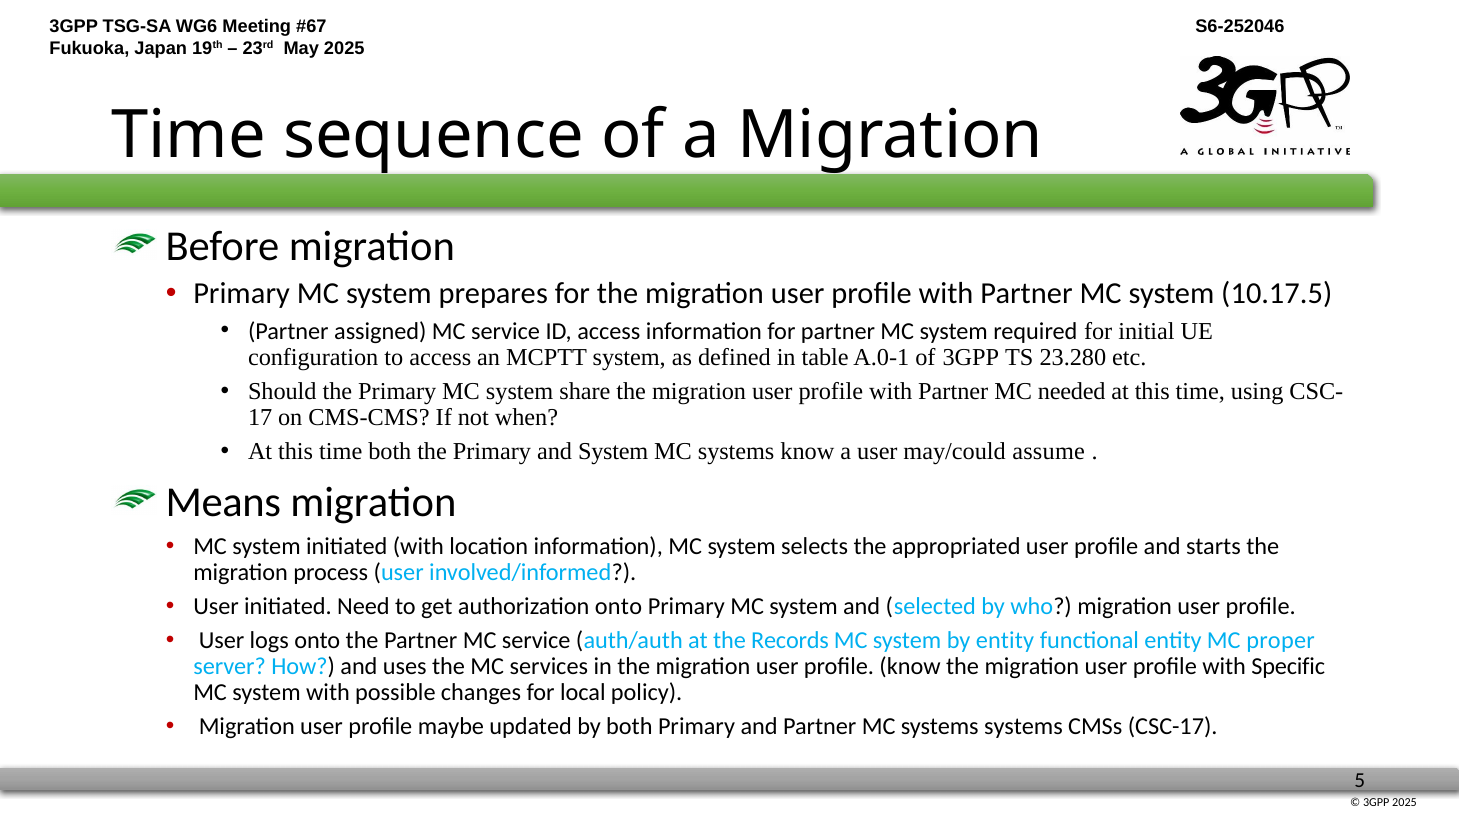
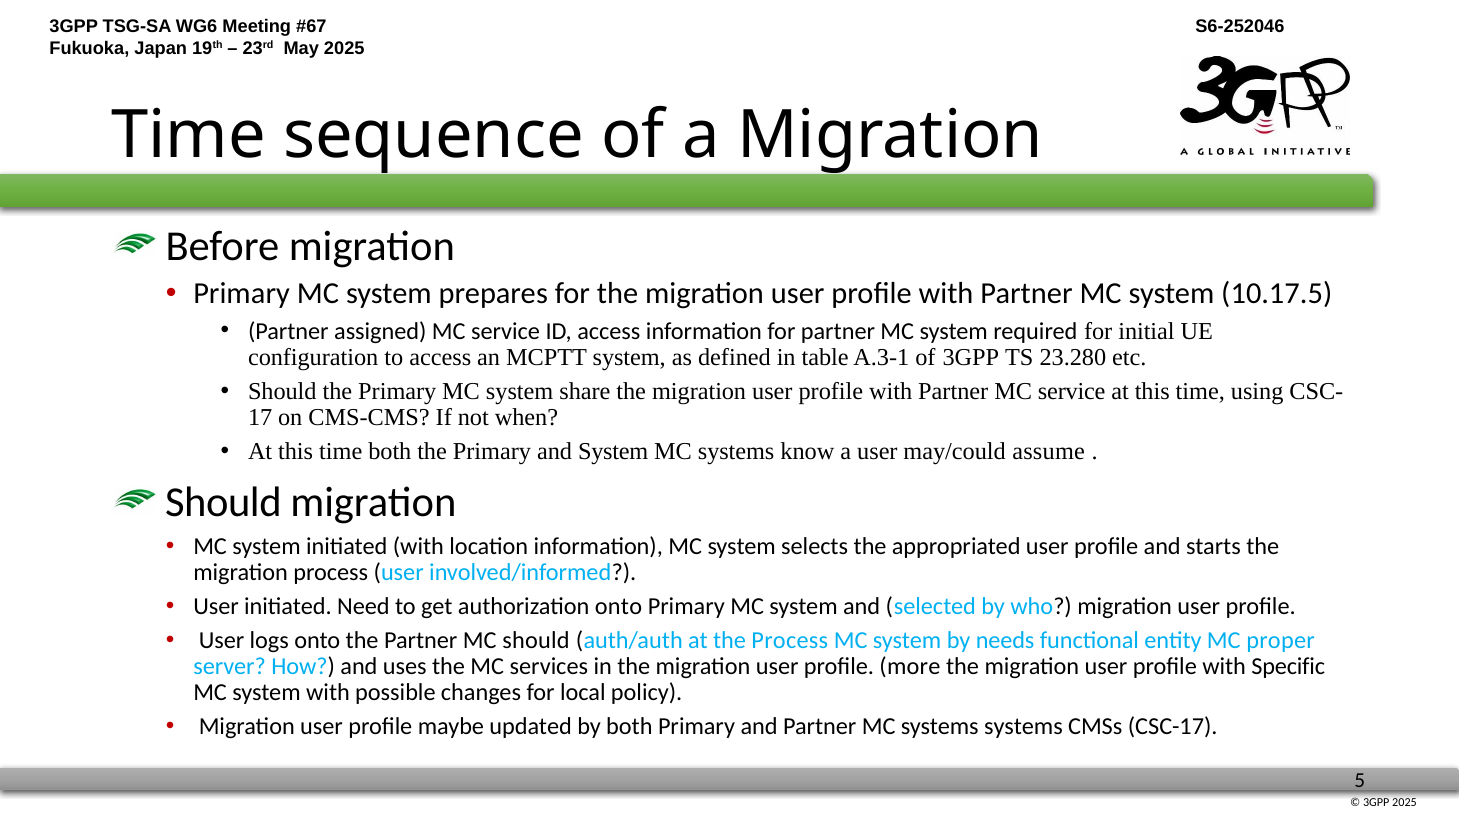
A.0-1: A.0-1 -> A.3-1 (881, 357)
Partner MC needed: needed -> service (1072, 391)
Means: Means -> Should (223, 502)
Partner MC service: service -> should (536, 640)
the Records: Records -> Process (790, 640)
by entity: entity -> needs (1005, 640)
profile know: know -> more (910, 666)
